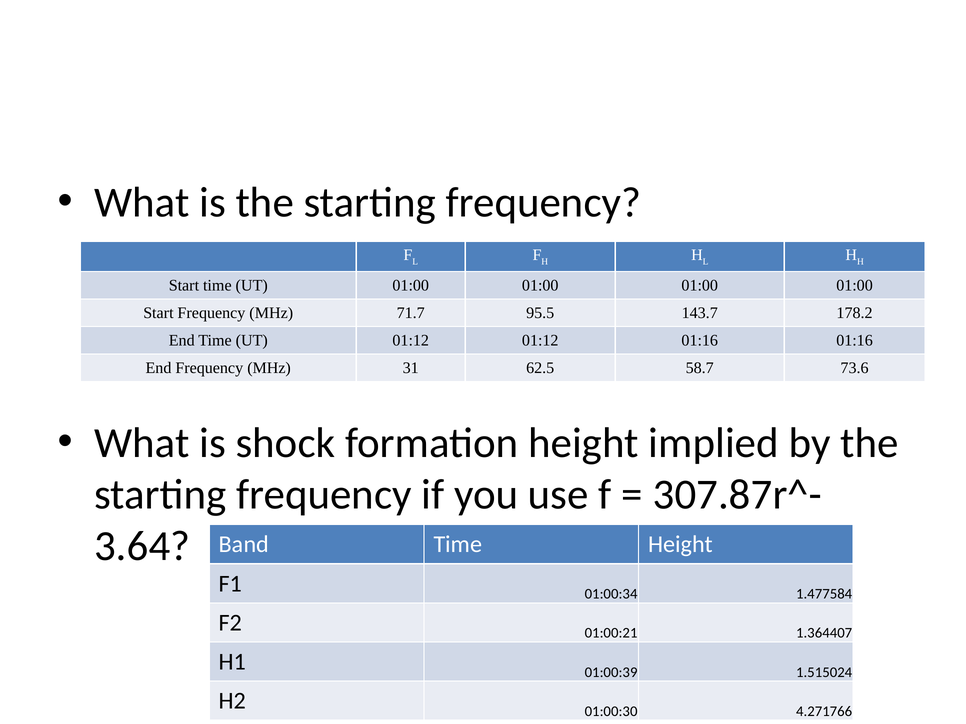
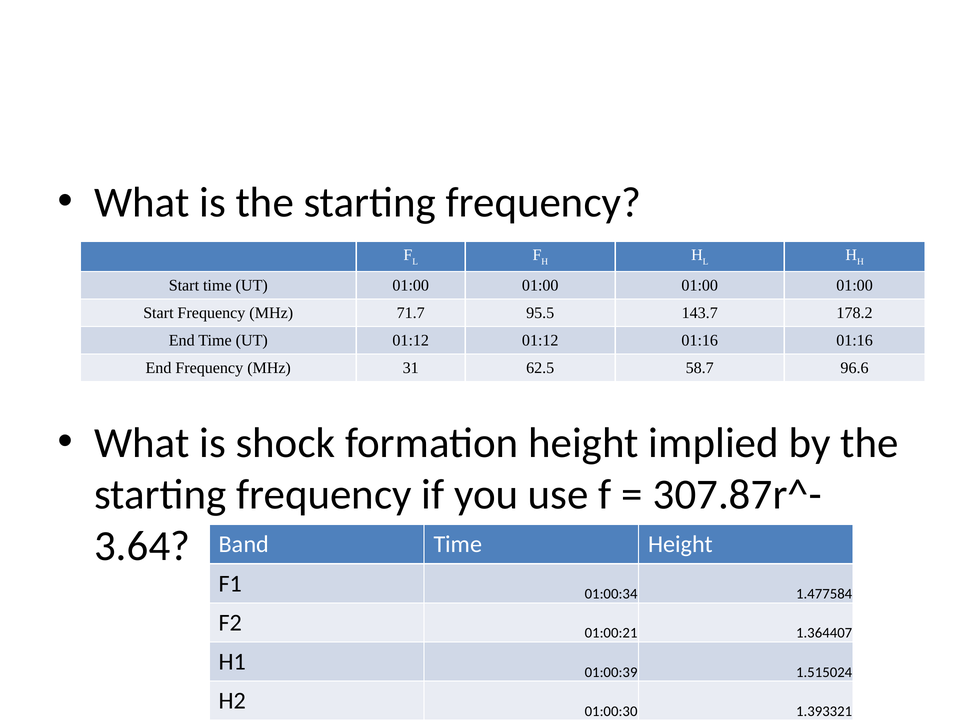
73.6: 73.6 -> 96.6 (855, 368)
4.271766: 4.271766 -> 1.393321 (824, 712)
